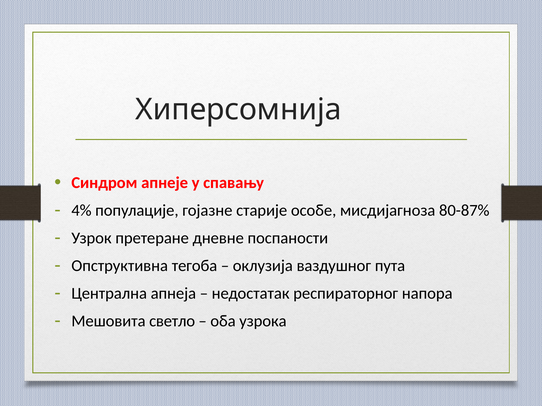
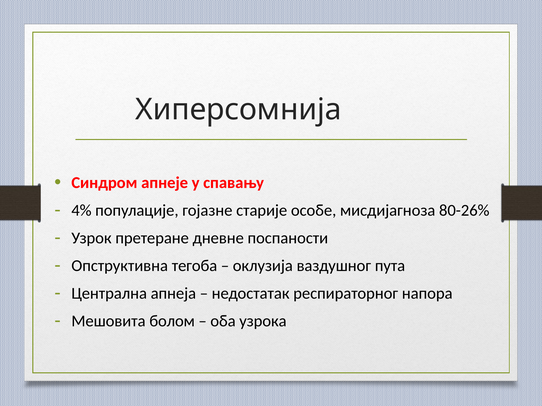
80-87%: 80-87% -> 80-26% (464, 211)
светло: светло -> бoлoм (172, 321)
